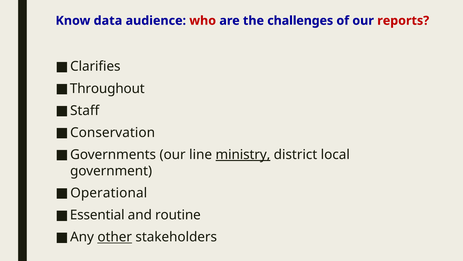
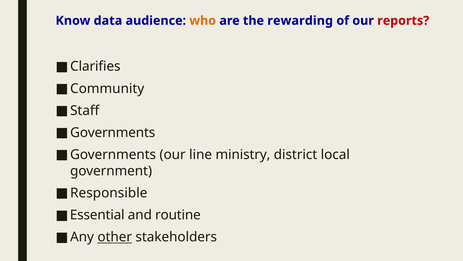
who colour: red -> orange (203, 21)
challenges: challenges -> rewarding (300, 21)
Throughout: Throughout -> Community (107, 88)
Conservation: Conservation -> Governments (113, 132)
ministry underline: present -> none (243, 154)
Operational: Operational -> Responsible (109, 193)
